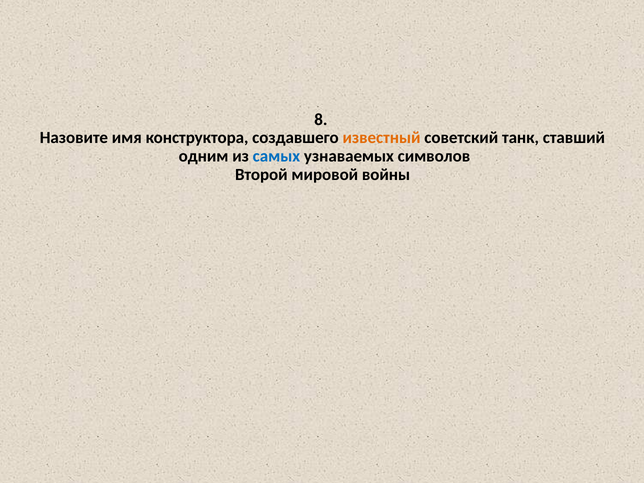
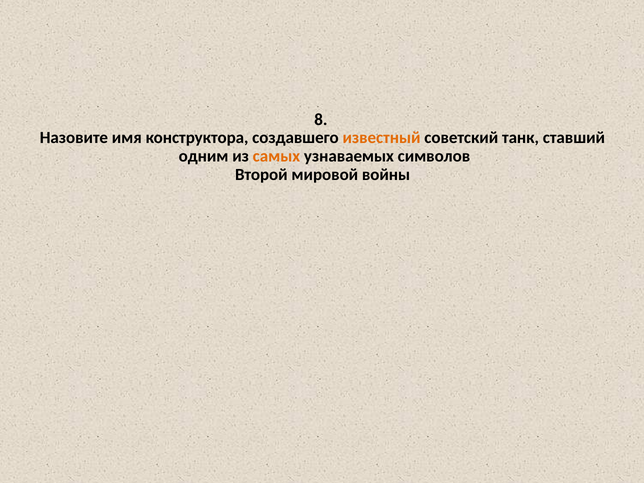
самых colour: blue -> orange (276, 156)
